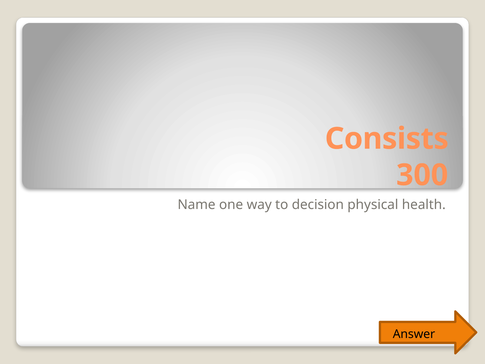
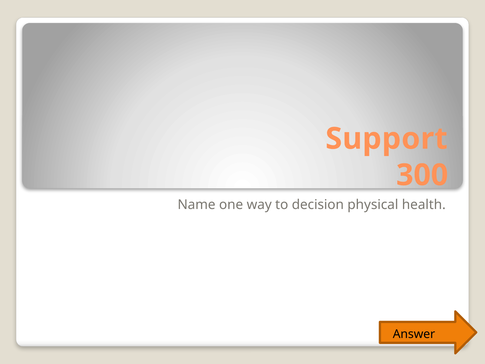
Consists: Consists -> Support (387, 139)
